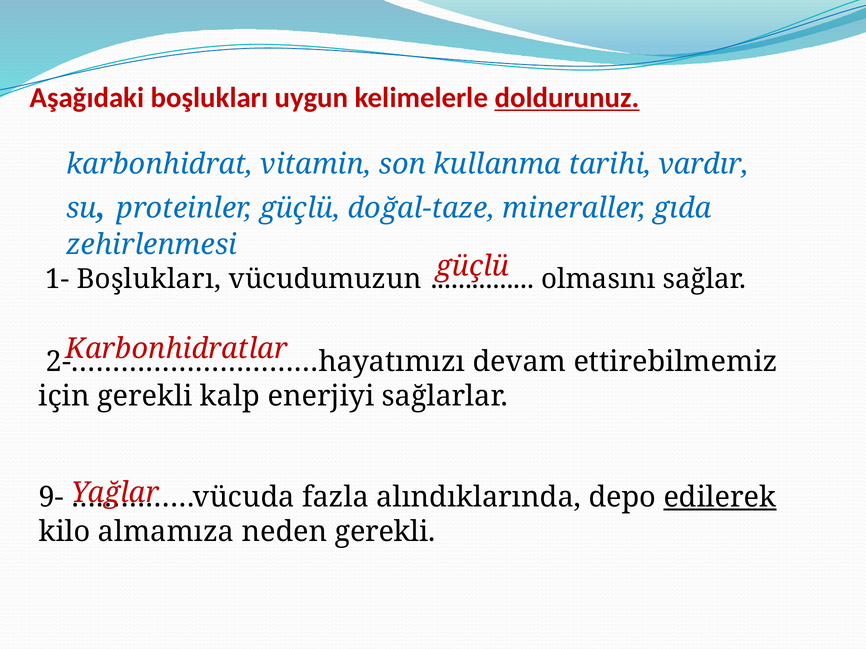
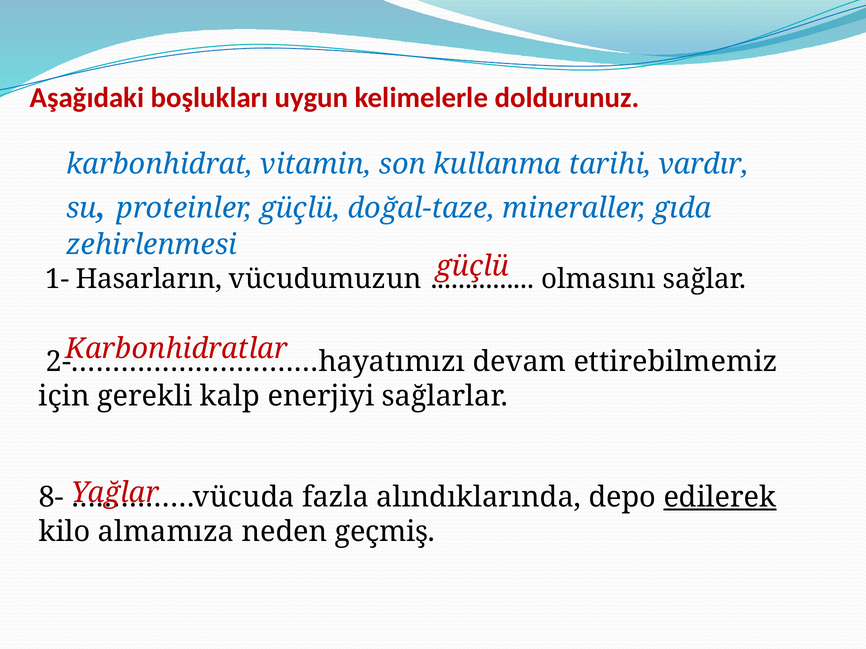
doldurunuz underline: present -> none (567, 98)
1- Boşlukları: Boşlukları -> Hasarların (149, 279)
9-: 9- -> 8- (51, 497)
neden gerekli: gerekli -> geçmiş (385, 532)
